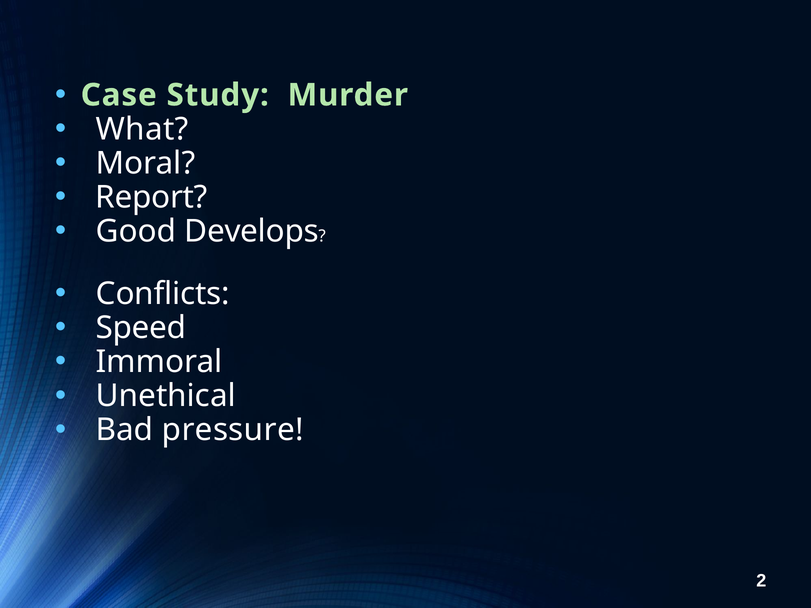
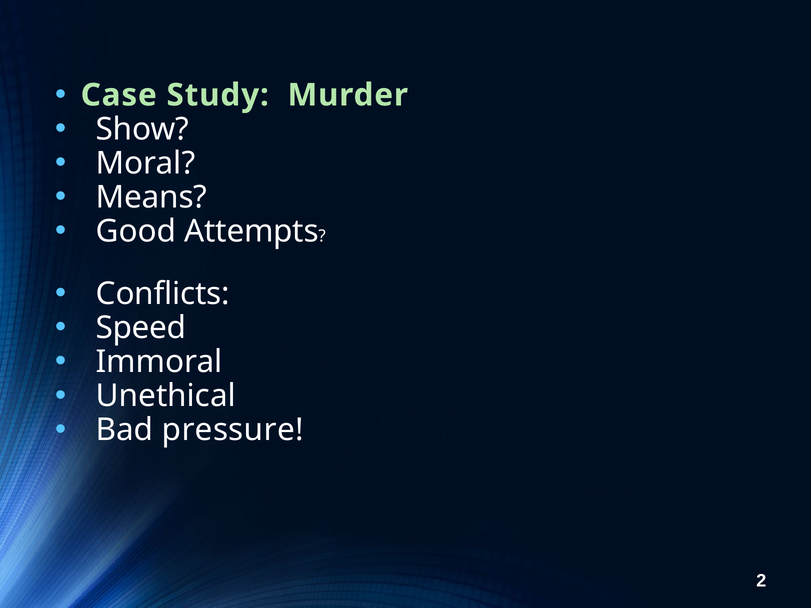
What: What -> Show (143, 129)
Report: Report -> Means (152, 197)
Develops: Develops -> Attempts (252, 231)
